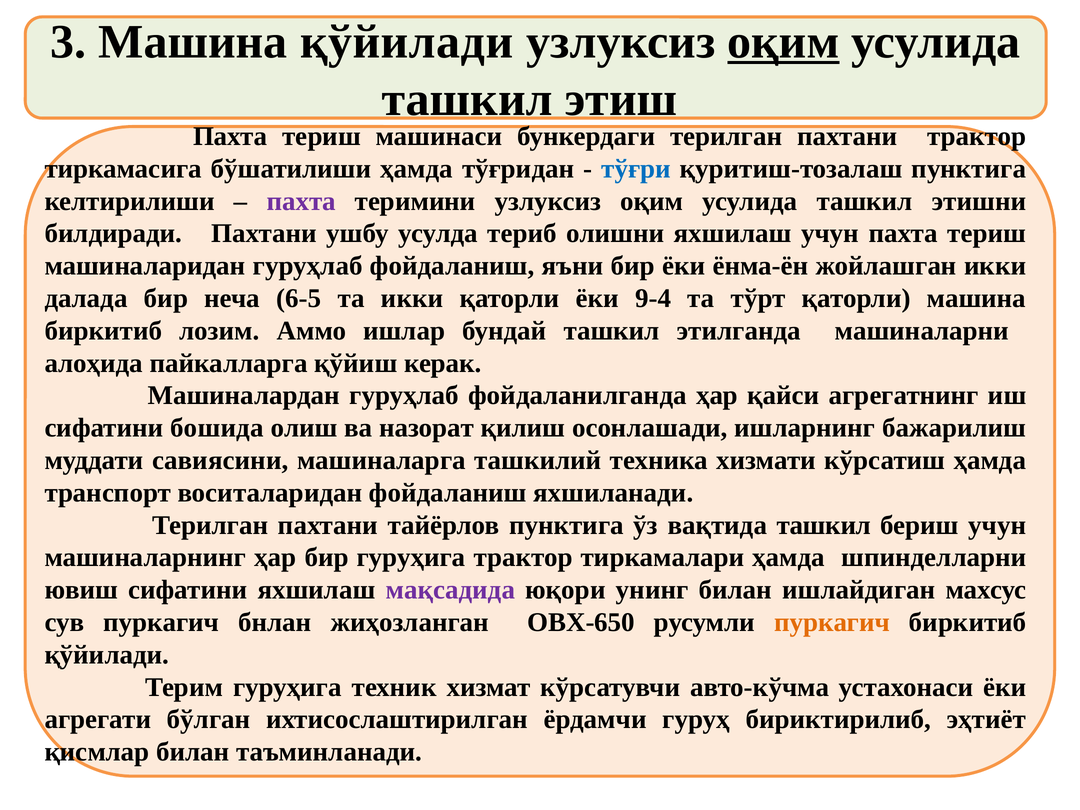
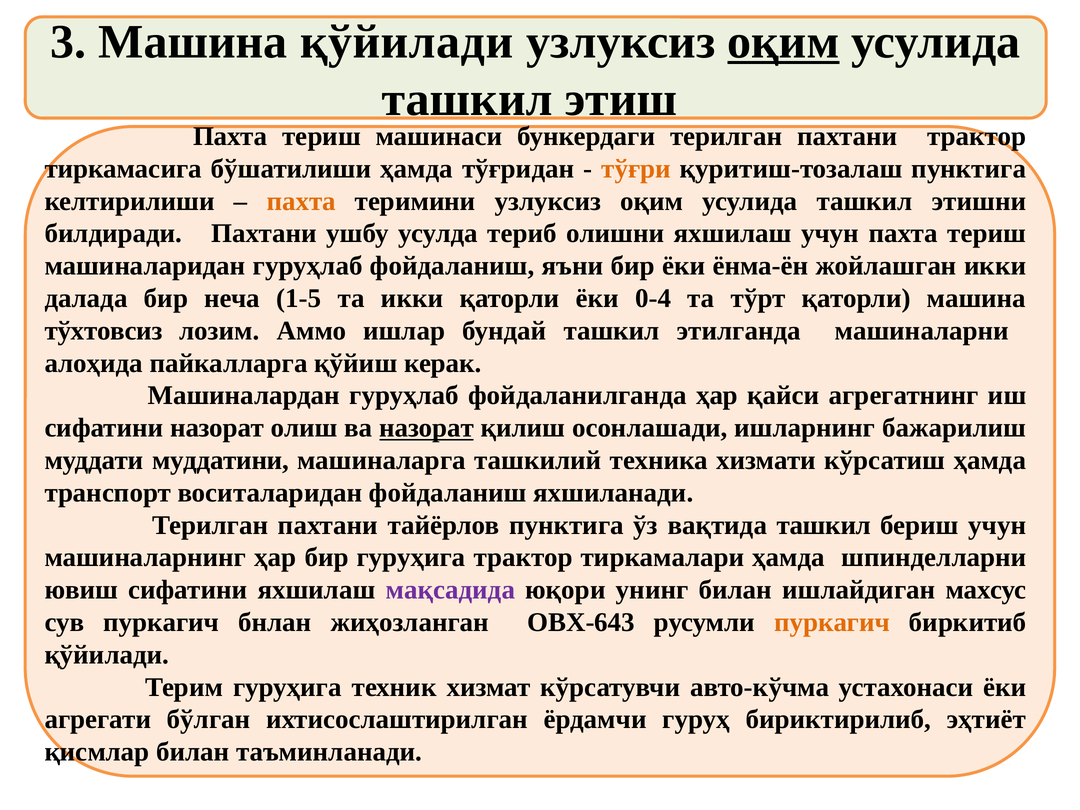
тўғри colour: blue -> orange (636, 169)
пахта colour: purple -> orange (301, 201)
6-5: 6-5 -> 1-5 (299, 298)
9-4: 9-4 -> 0-4 (653, 298)
биркитиб: биркитиб -> тўхтовсиз (104, 331)
сифатини бошида: бошида -> назорат (217, 428)
назорат underline: none -> present (427, 428)
савиясини: савиясини -> муддатини (220, 460)
ОВХ-650: ОВХ-650 -> ОВХ-643 (581, 622)
